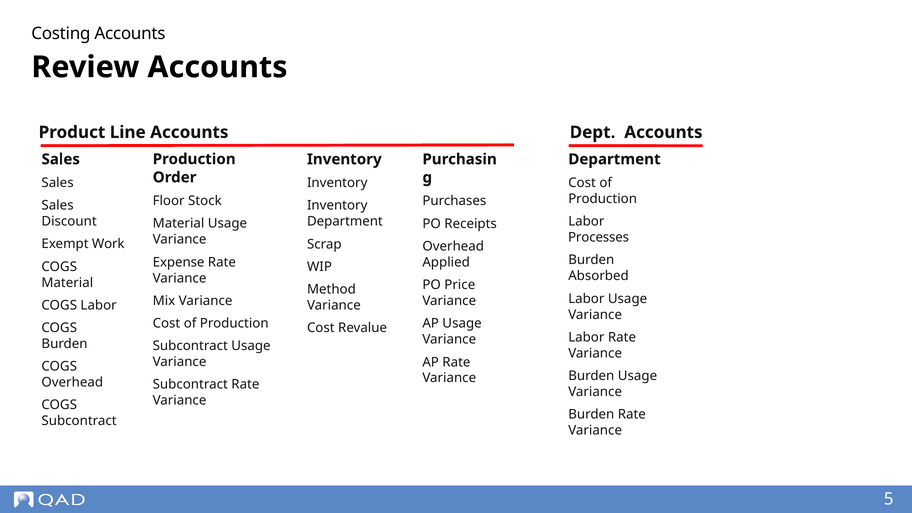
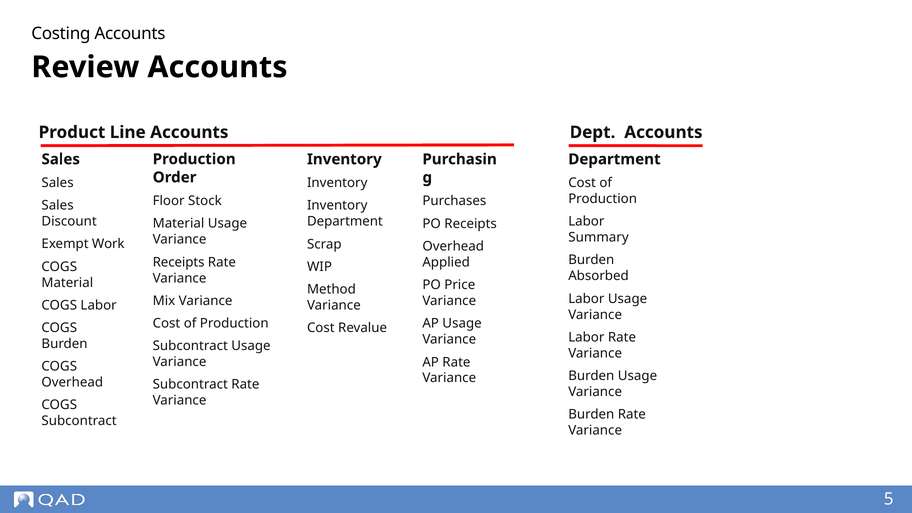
Processes: Processes -> Summary (598, 237)
Expense: Expense -> Receipts (179, 262)
